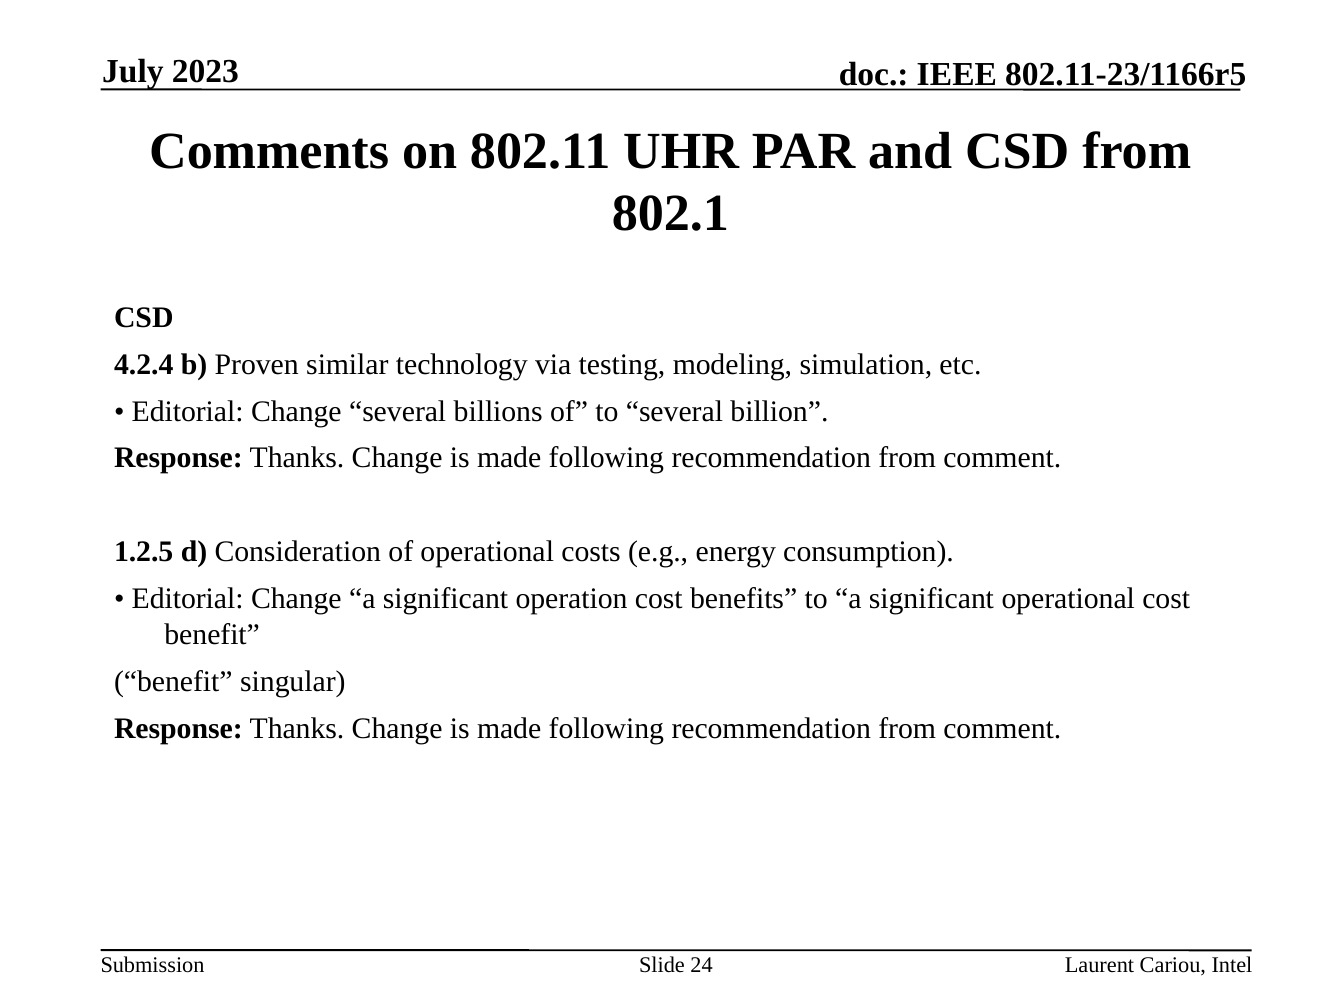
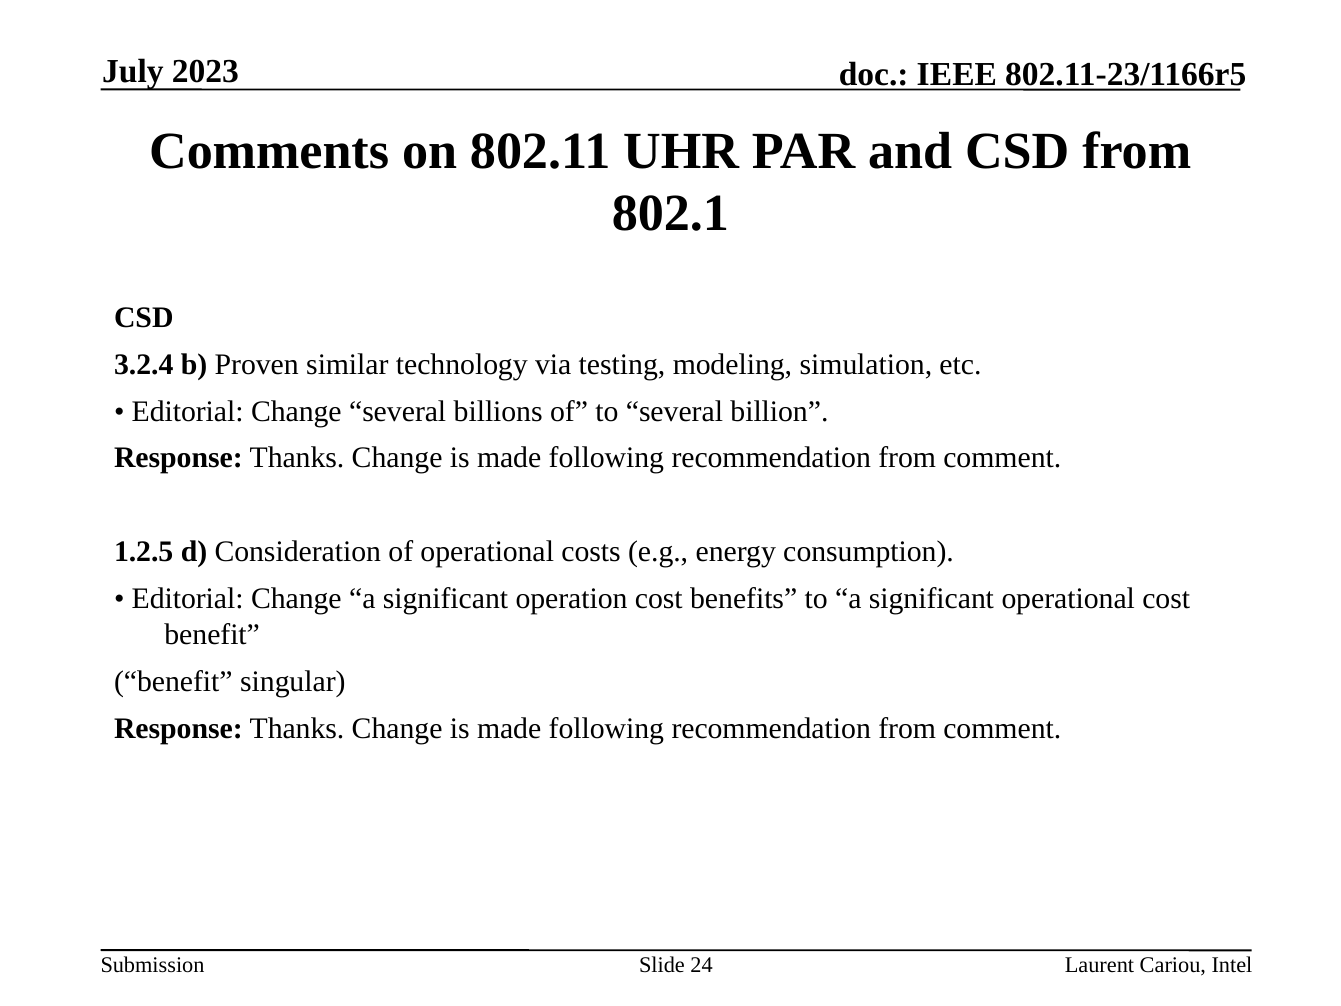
4.2.4: 4.2.4 -> 3.2.4 (144, 364)
